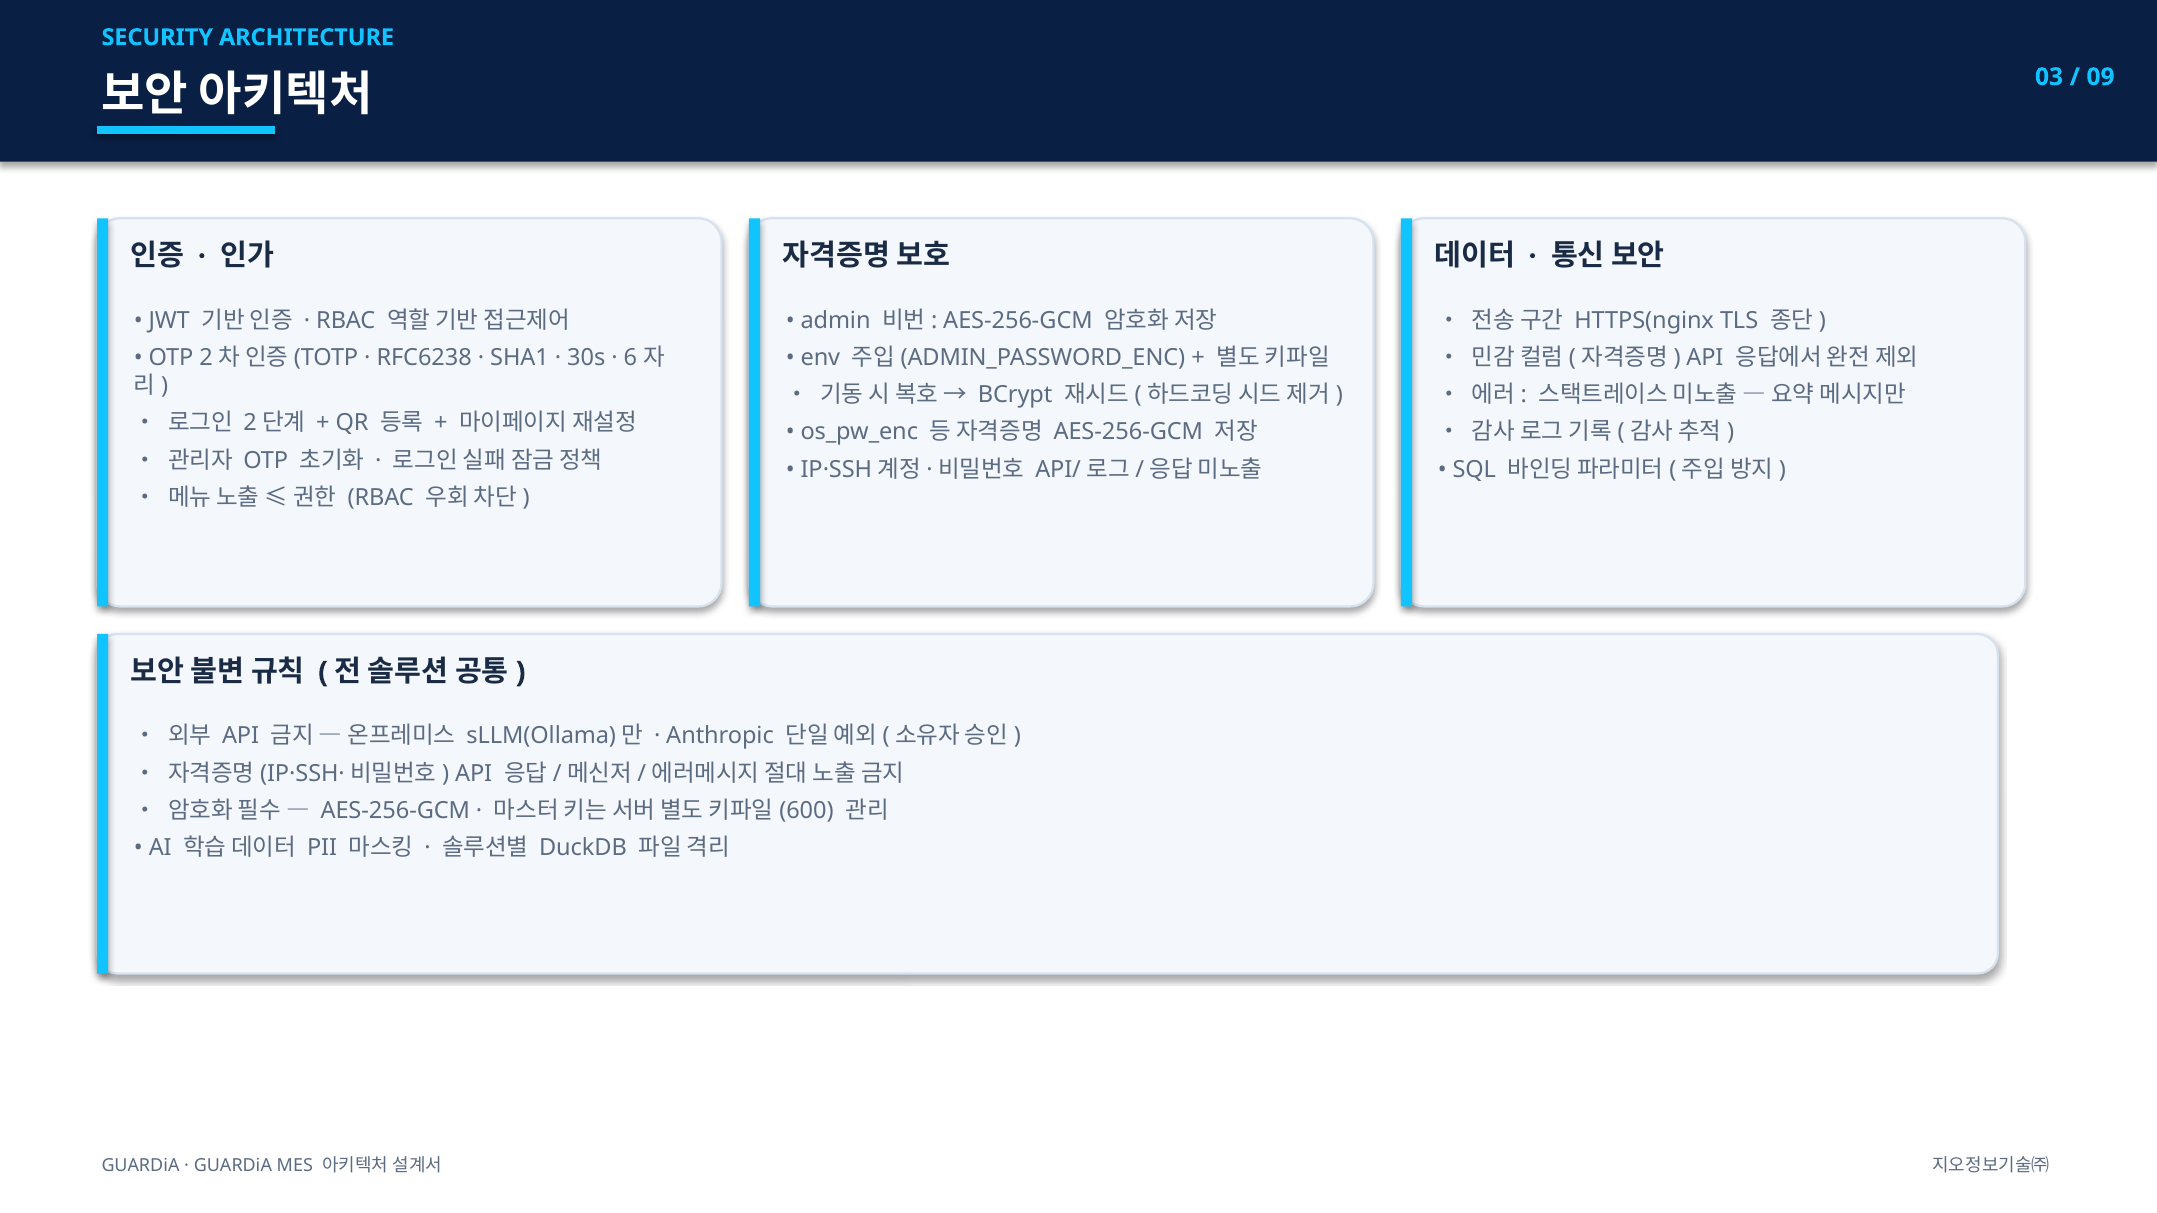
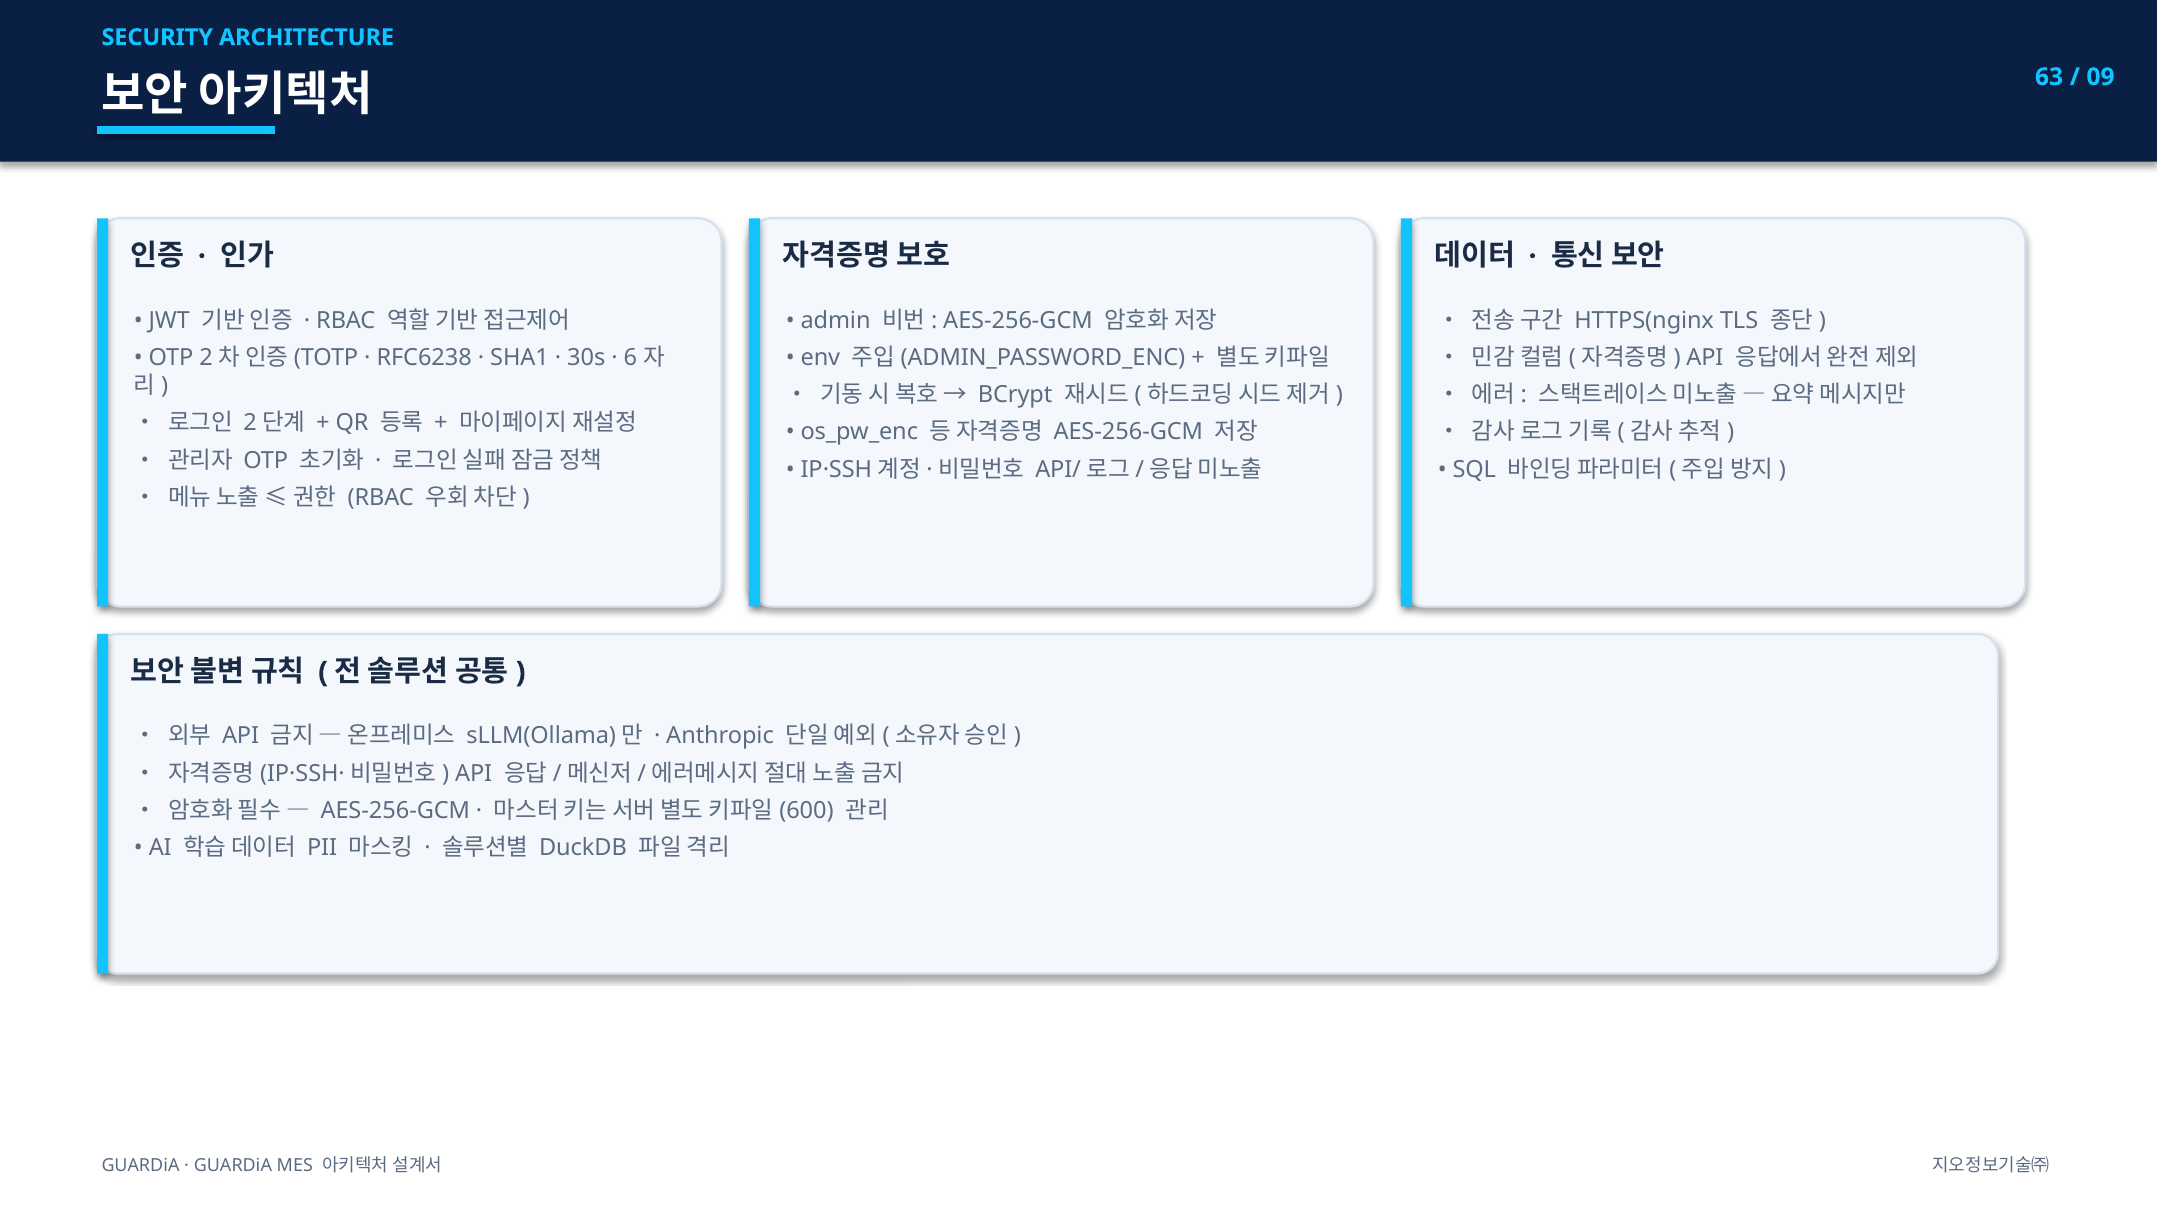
03: 03 -> 63 (2049, 77)
